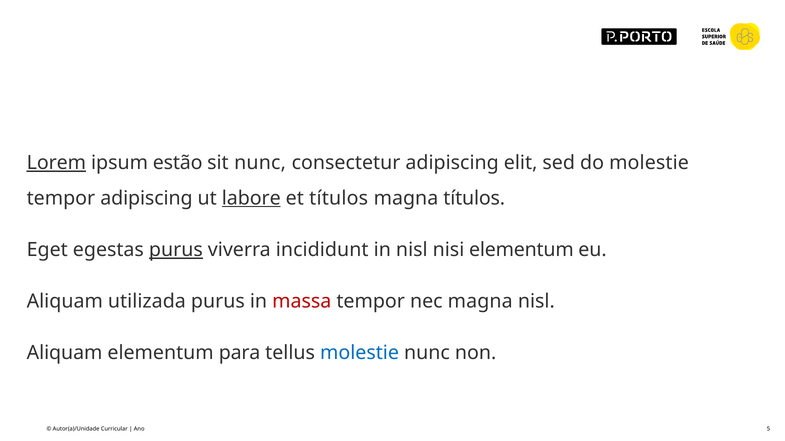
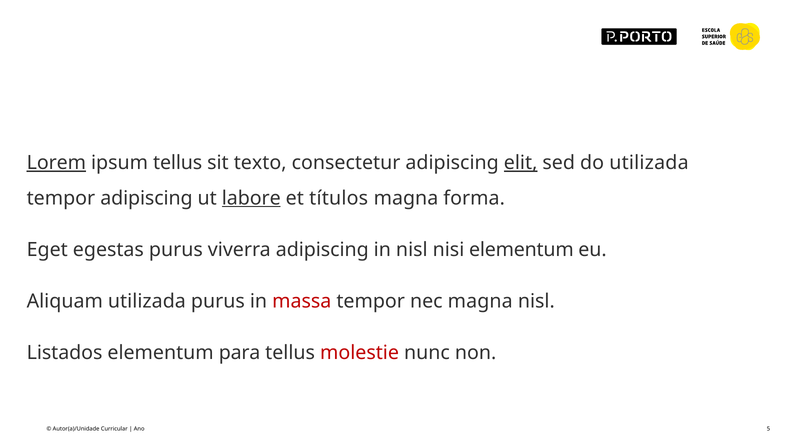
ipsum estão: estão -> tellus (178, 163)
sit nunc: nunc -> texto (260, 163)
elit underline: none -> present (521, 163)
do molestie: molestie -> utilizada (649, 163)
magna títulos: títulos -> forma (474, 198)
purus underline: present -> none (176, 250)
viverra incididunt: incididunt -> adipiscing (322, 250)
Aliquam: Aliquam -> Listados (65, 353)
molestie colour: blue -> red (360, 353)
